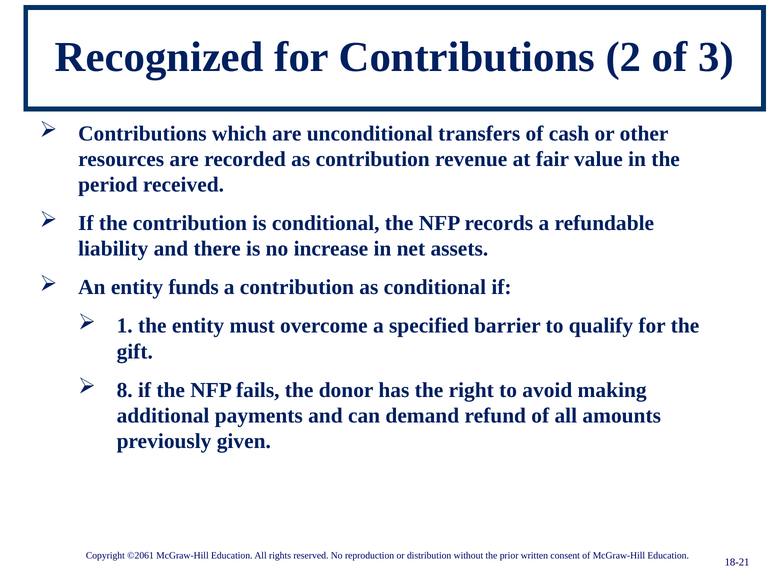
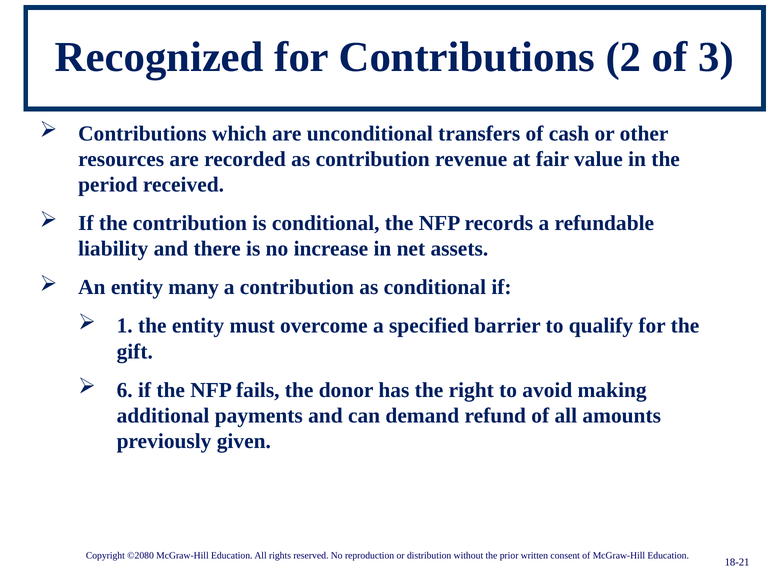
funds: funds -> many (194, 288)
8: 8 -> 6 (125, 390)
©2061: ©2061 -> ©2080 (141, 556)
